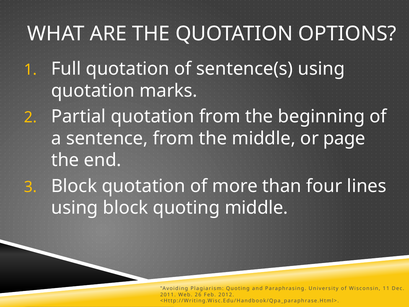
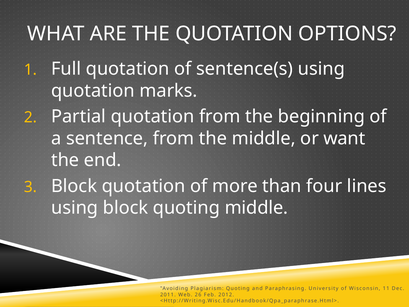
page: page -> want (344, 138)
